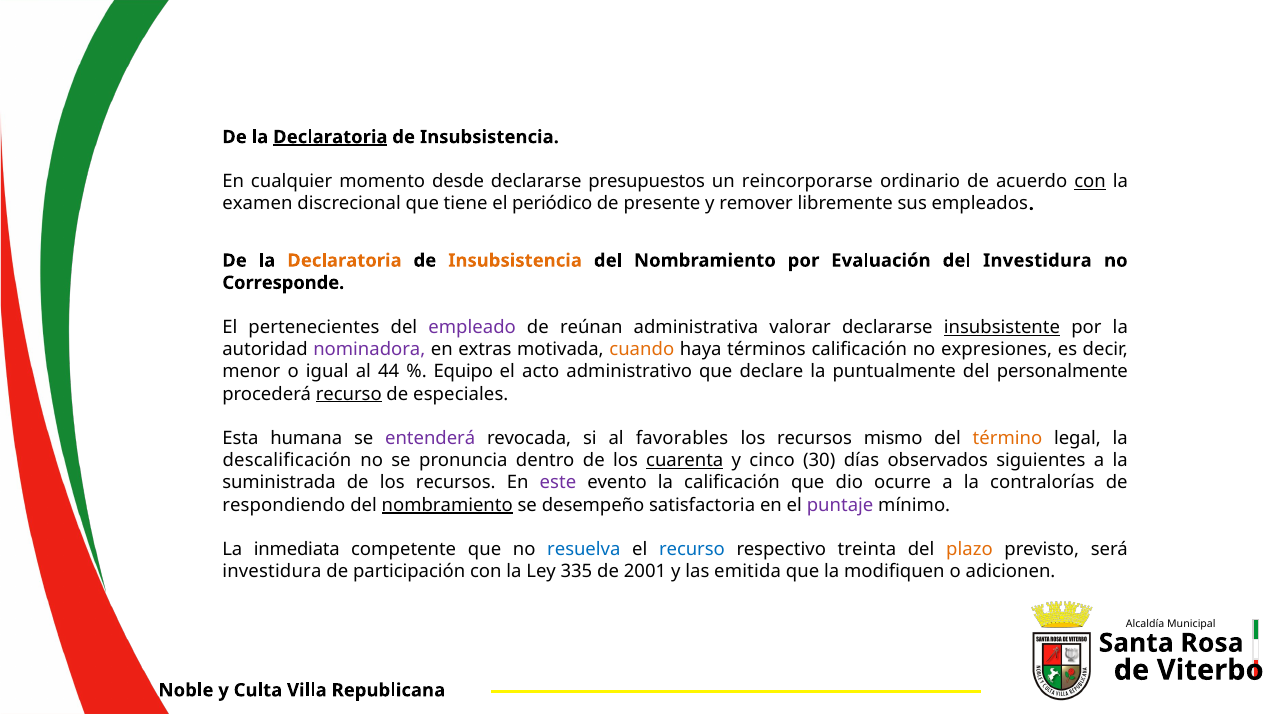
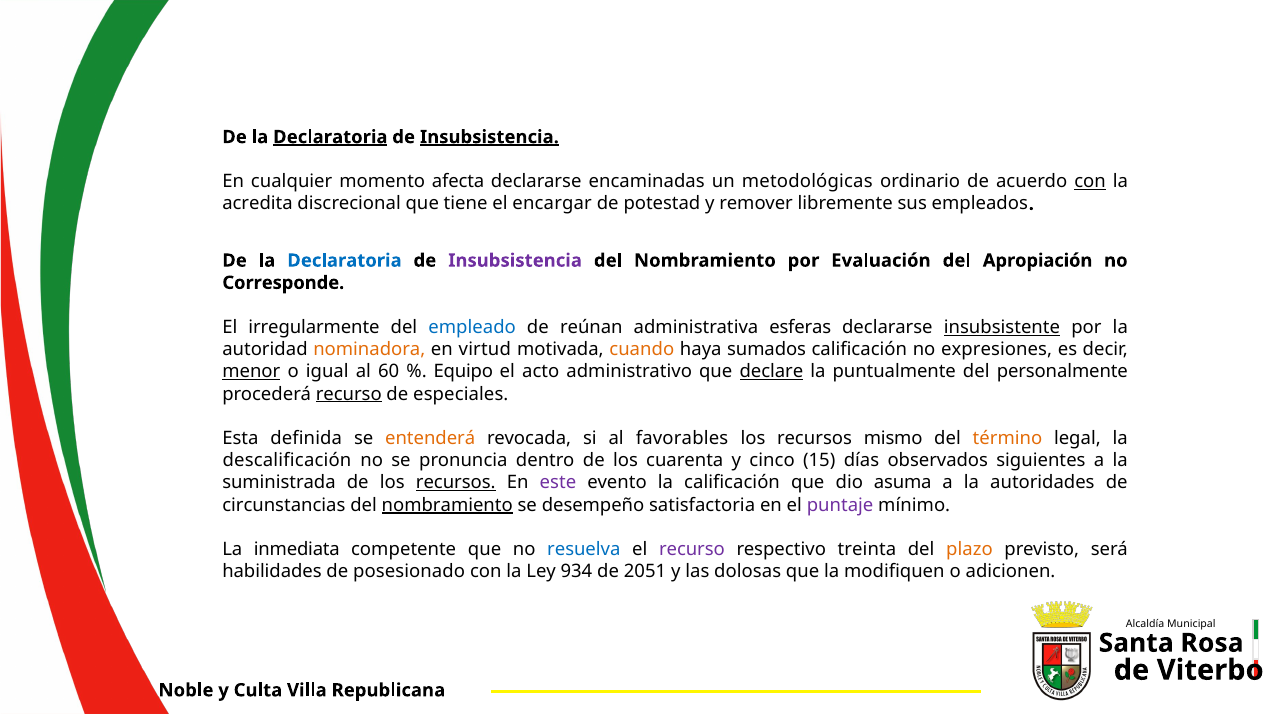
Insubsistencia underline: none -> present (489, 137)
desde: desde -> afecta (458, 181)
presupuestos: presupuestos -> encaminadas (647, 181)
reincorporarse: reincorporarse -> metodológicas (807, 181)
examen: examen -> acredita (257, 204)
periódico: periódico -> encargar (552, 204)
presente: presente -> potestad (662, 204)
Declaratoria colour: orange -> blue (344, 260)
Insubsistencia colour: orange -> purple (515, 260)
del Investidura: Investidura -> Apropiación (1038, 260)
pertenecientes: pertenecientes -> irregularmente (314, 327)
empleado colour: purple -> blue (472, 327)
valorar: valorar -> esferas (800, 327)
nominadora colour: purple -> orange (369, 349)
extras: extras -> virtud (485, 349)
términos: términos -> sumados (767, 349)
menor underline: none -> present (251, 372)
44: 44 -> 60 (389, 372)
declare underline: none -> present (771, 372)
humana: humana -> definida (306, 438)
entenderá colour: purple -> orange (430, 438)
cuarenta underline: present -> none (685, 460)
30: 30 -> 15 (819, 460)
recursos underline: none -> present (456, 483)
ocurre: ocurre -> asuma (903, 483)
contralorías: contralorías -> autoridades (1042, 483)
respondiendo: respondiendo -> circunstancias (284, 505)
recurso colour: blue -> purple (692, 549)
investidura: investidura -> habilidades (272, 572)
participación: participación -> posesionado (409, 572)
335: 335 -> 934 (576, 572)
2001: 2001 -> 2051 (645, 572)
emitida: emitida -> dolosas (748, 572)
